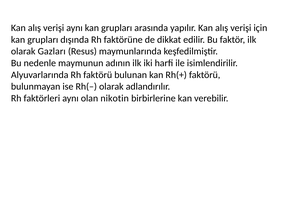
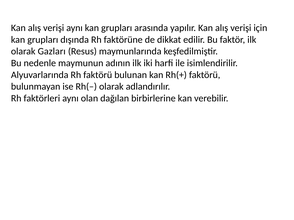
nikotin: nikotin -> dağılan (115, 99)
